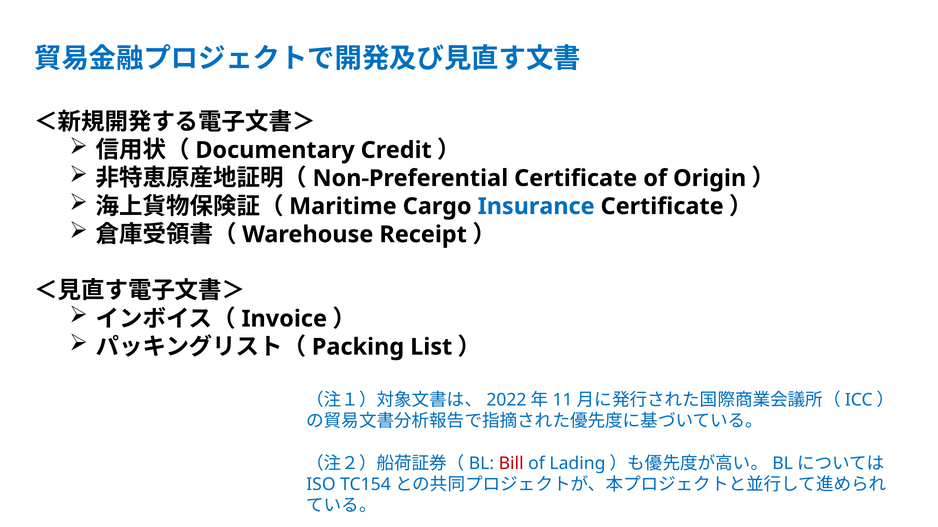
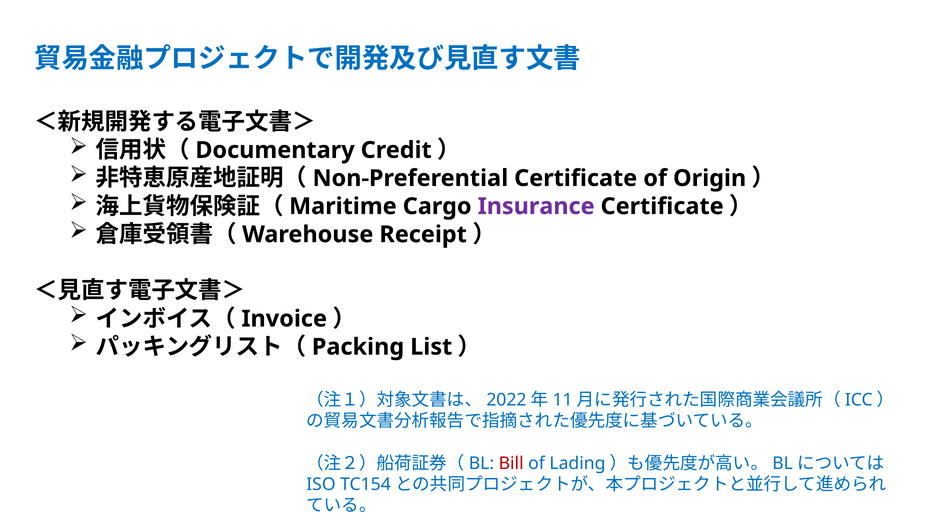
Insurance colour: blue -> purple (536, 207)
